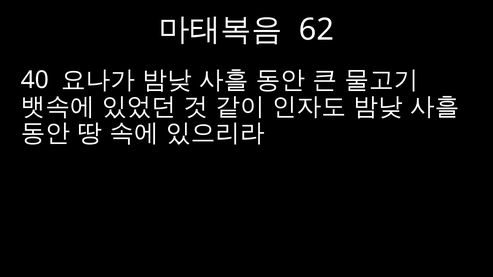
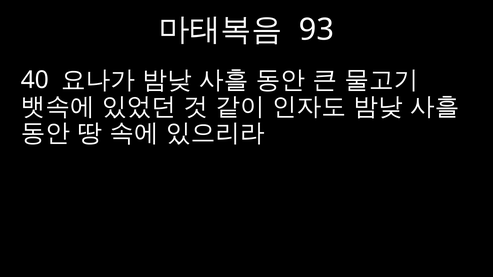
62: 62 -> 93 (316, 30)
